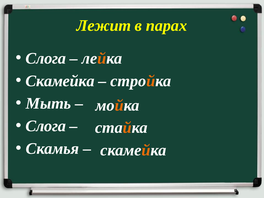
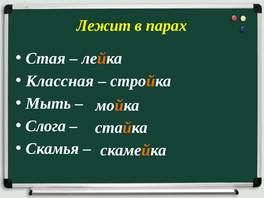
Слога: Слога -> Стая (46, 58)
Скамейка: Скамейка -> Классная (60, 81)
